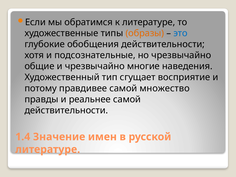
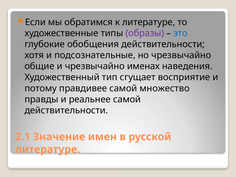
образы colour: orange -> purple (145, 33)
многие: многие -> именах (143, 66)
1.4: 1.4 -> 2.1 (23, 137)
